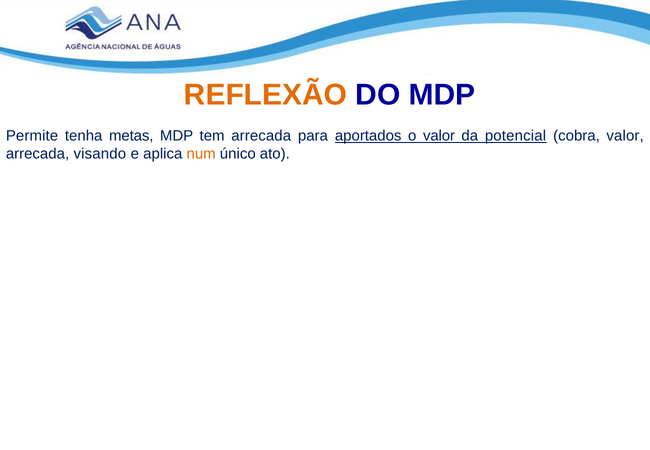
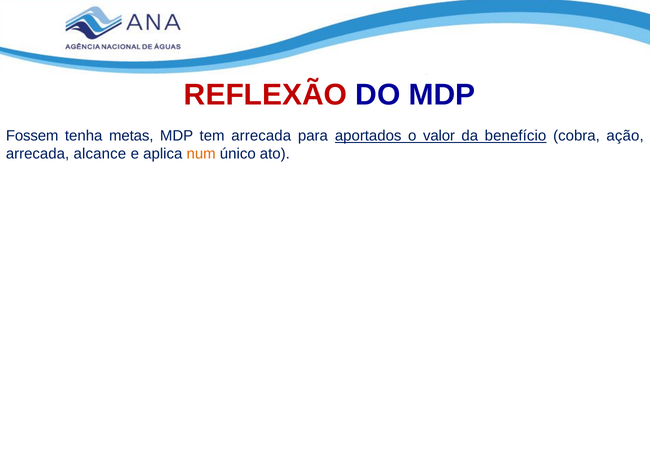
REFLEXÃO colour: orange -> red (265, 95)
Permite: Permite -> Fossem (32, 136)
potencial: potencial -> benefício (516, 136)
cobra valor: valor -> ação (625, 136)
visando: visando -> alcance (100, 154)
